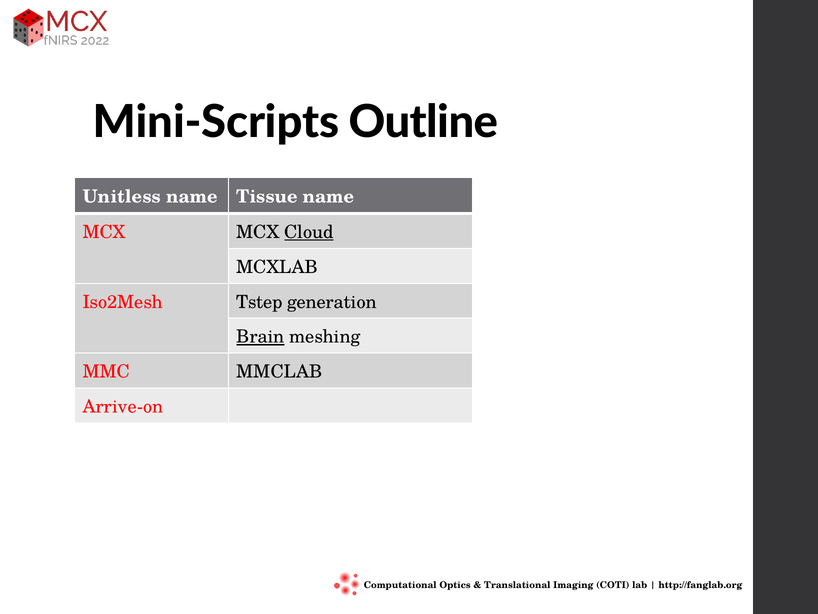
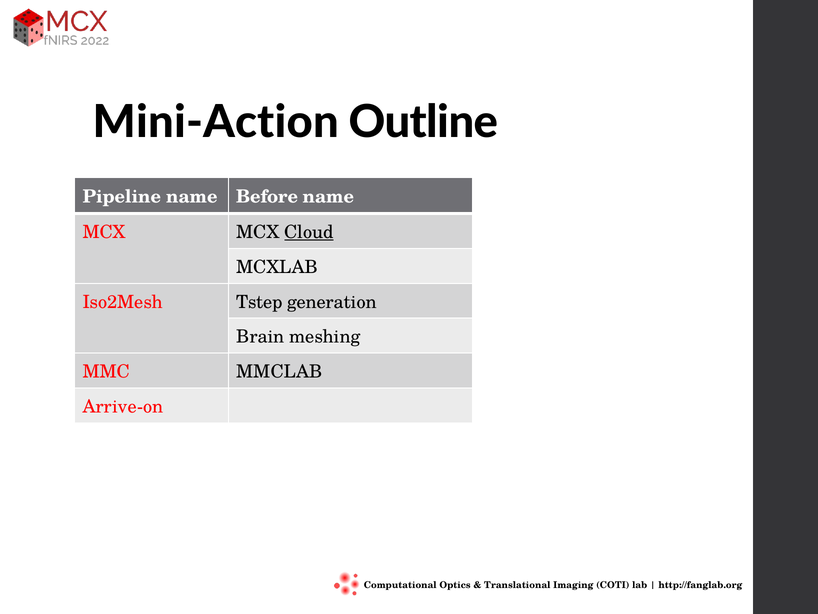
Mini-Scripts: Mini-Scripts -> Mini-Action (216, 122)
Unitless: Unitless -> Pipeline (122, 197)
Tissue: Tissue -> Before (267, 197)
Brain underline: present -> none (260, 337)
